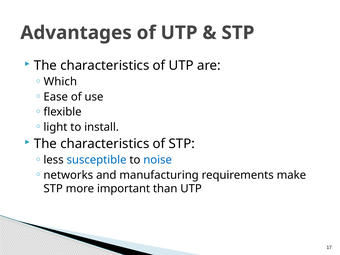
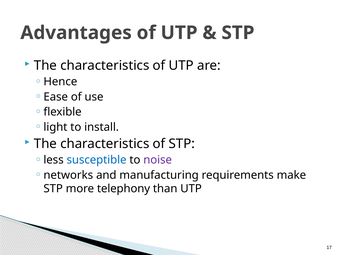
Which: Which -> Hence (60, 82)
noise colour: blue -> purple (158, 160)
important: important -> telephony (124, 189)
